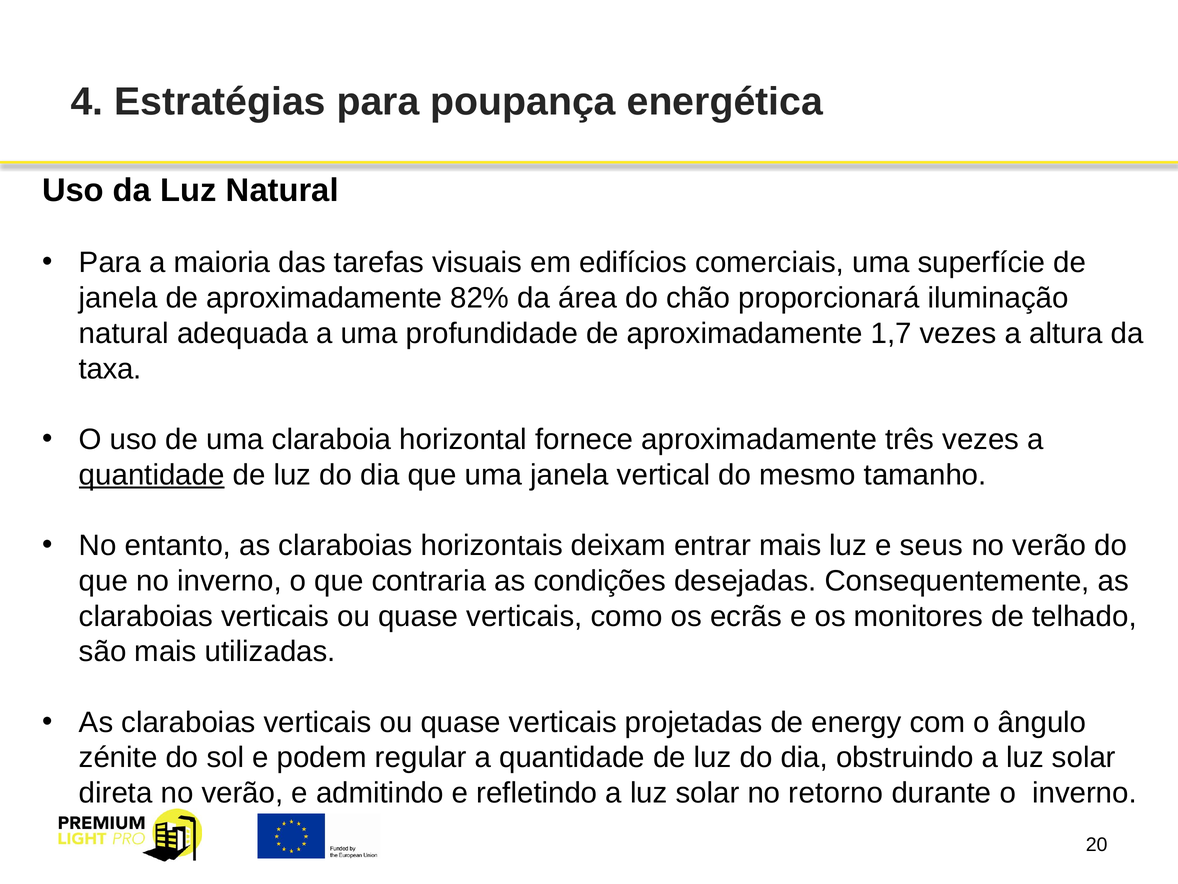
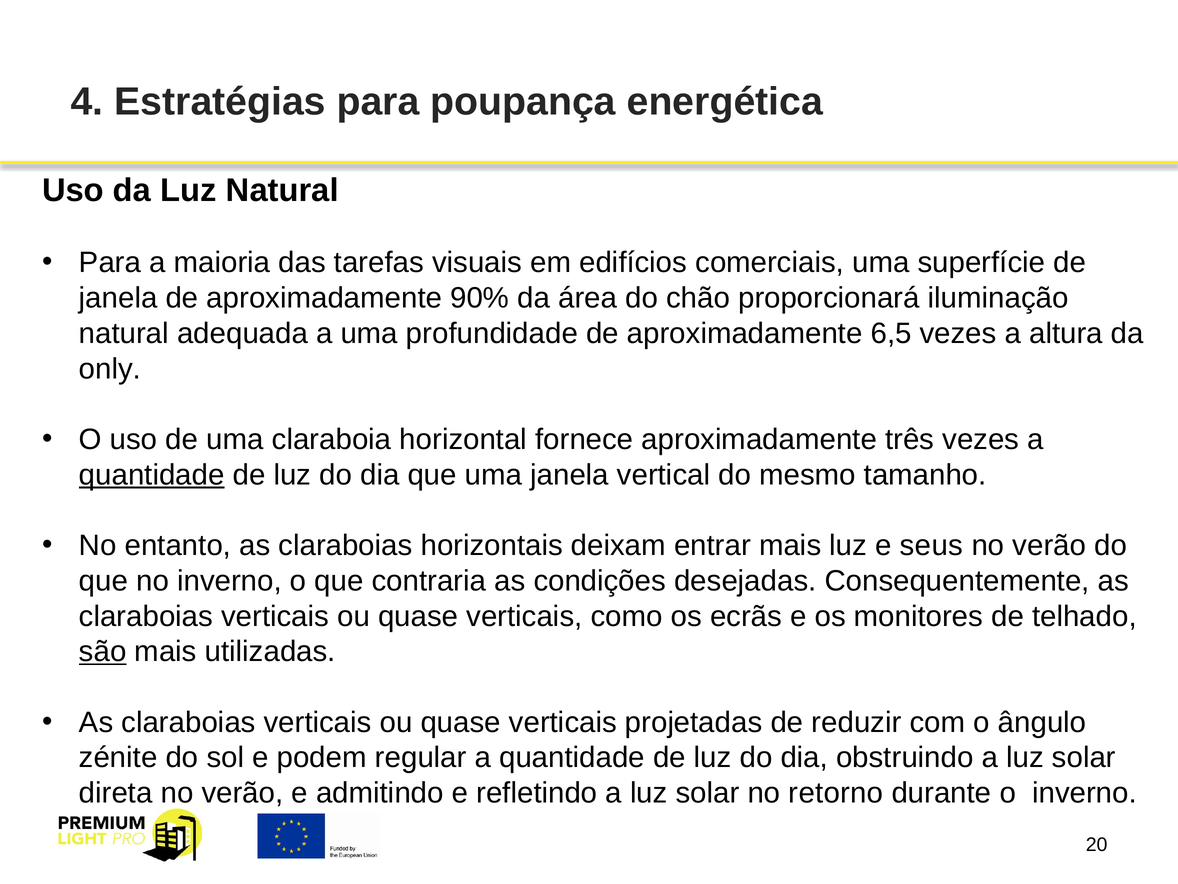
82%: 82% -> 90% (480, 298)
1,7: 1,7 -> 6,5 (891, 333)
taxa: taxa -> only (110, 369)
são underline: none -> present (103, 651)
energy: energy -> reduzir (856, 722)
